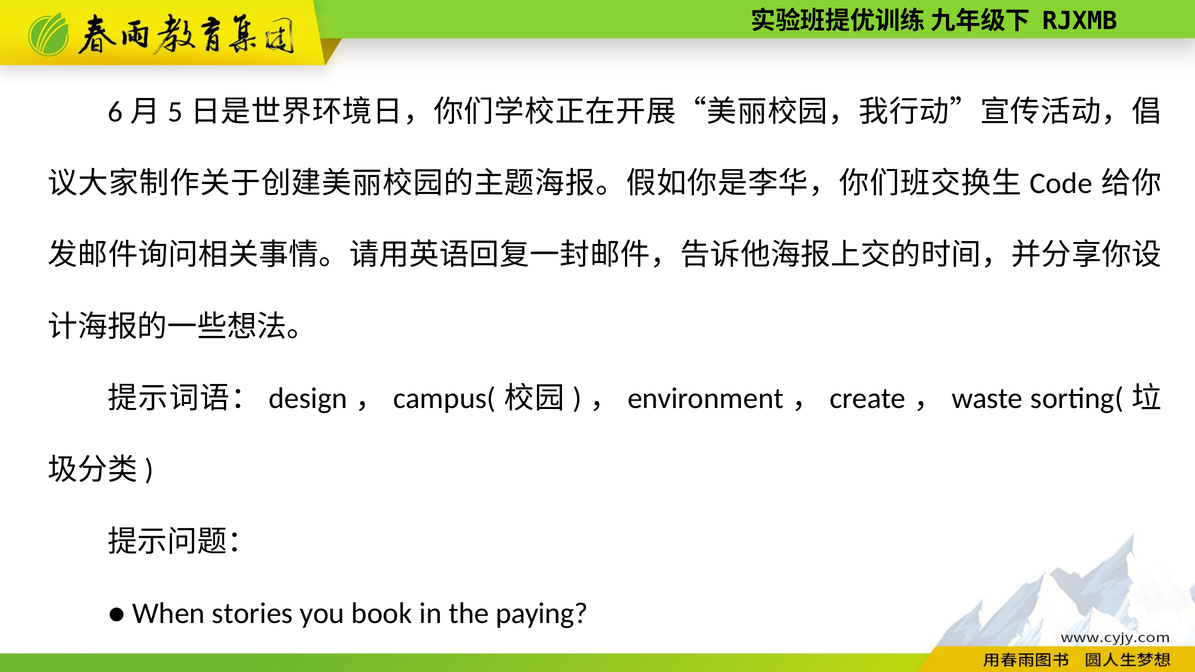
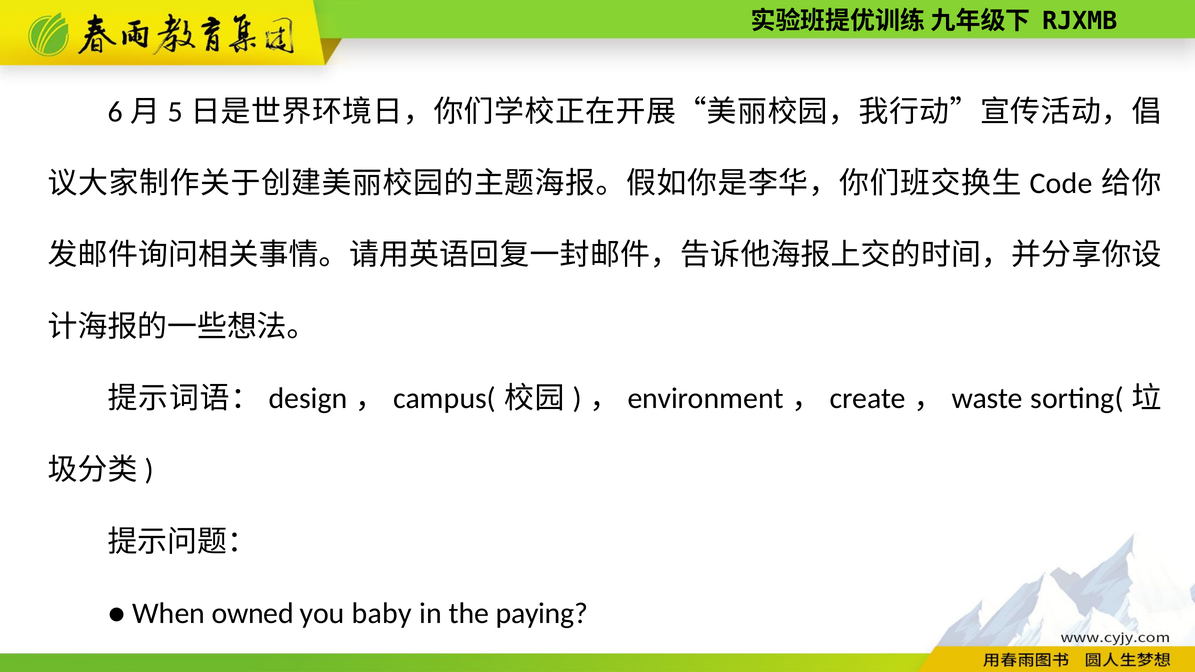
stories: stories -> owned (253, 614)
book: book -> baby (382, 614)
